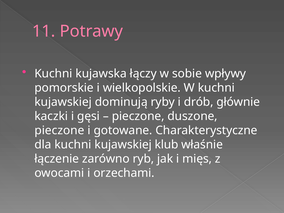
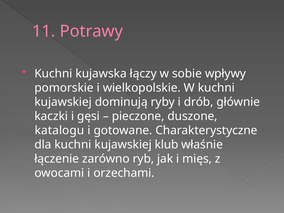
pieczone: pieczone -> katalogu (59, 130)
